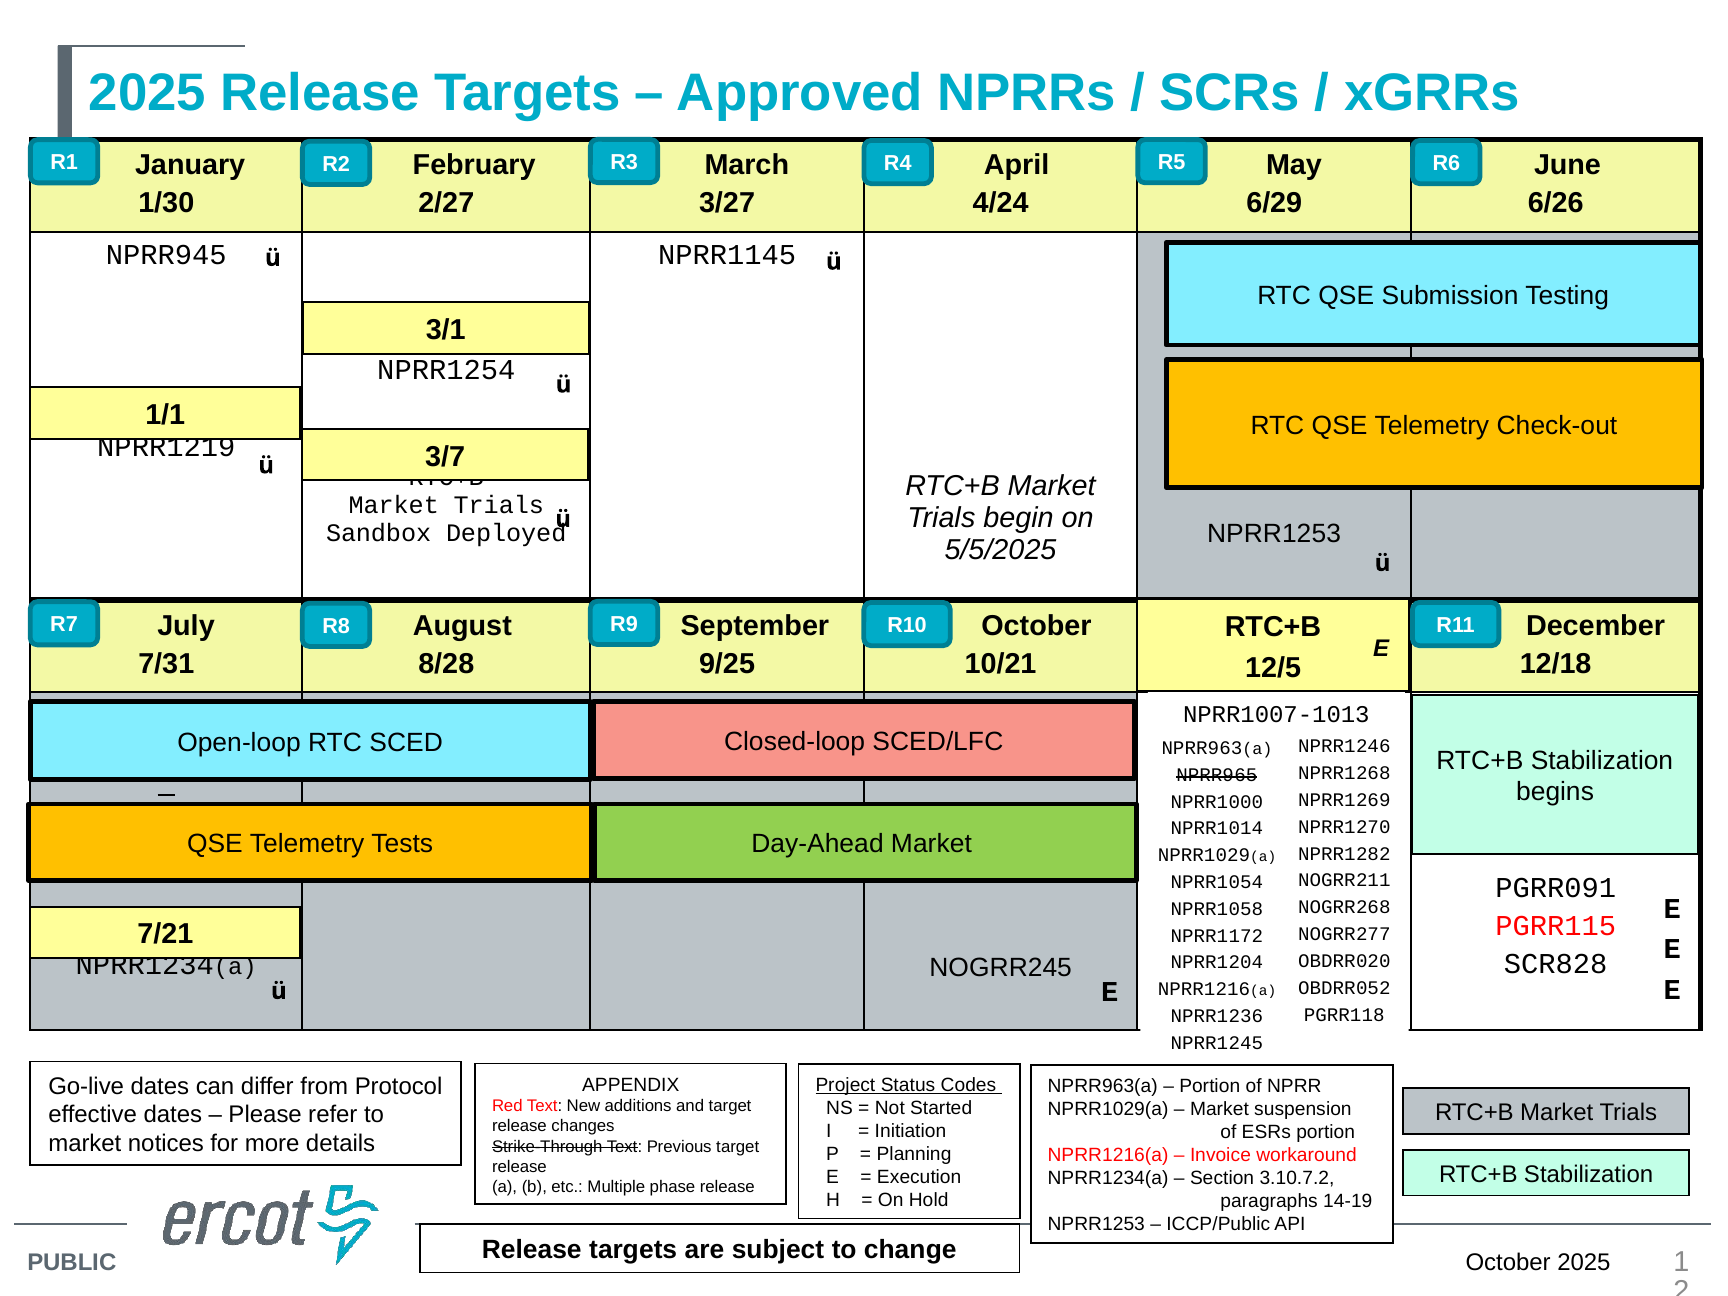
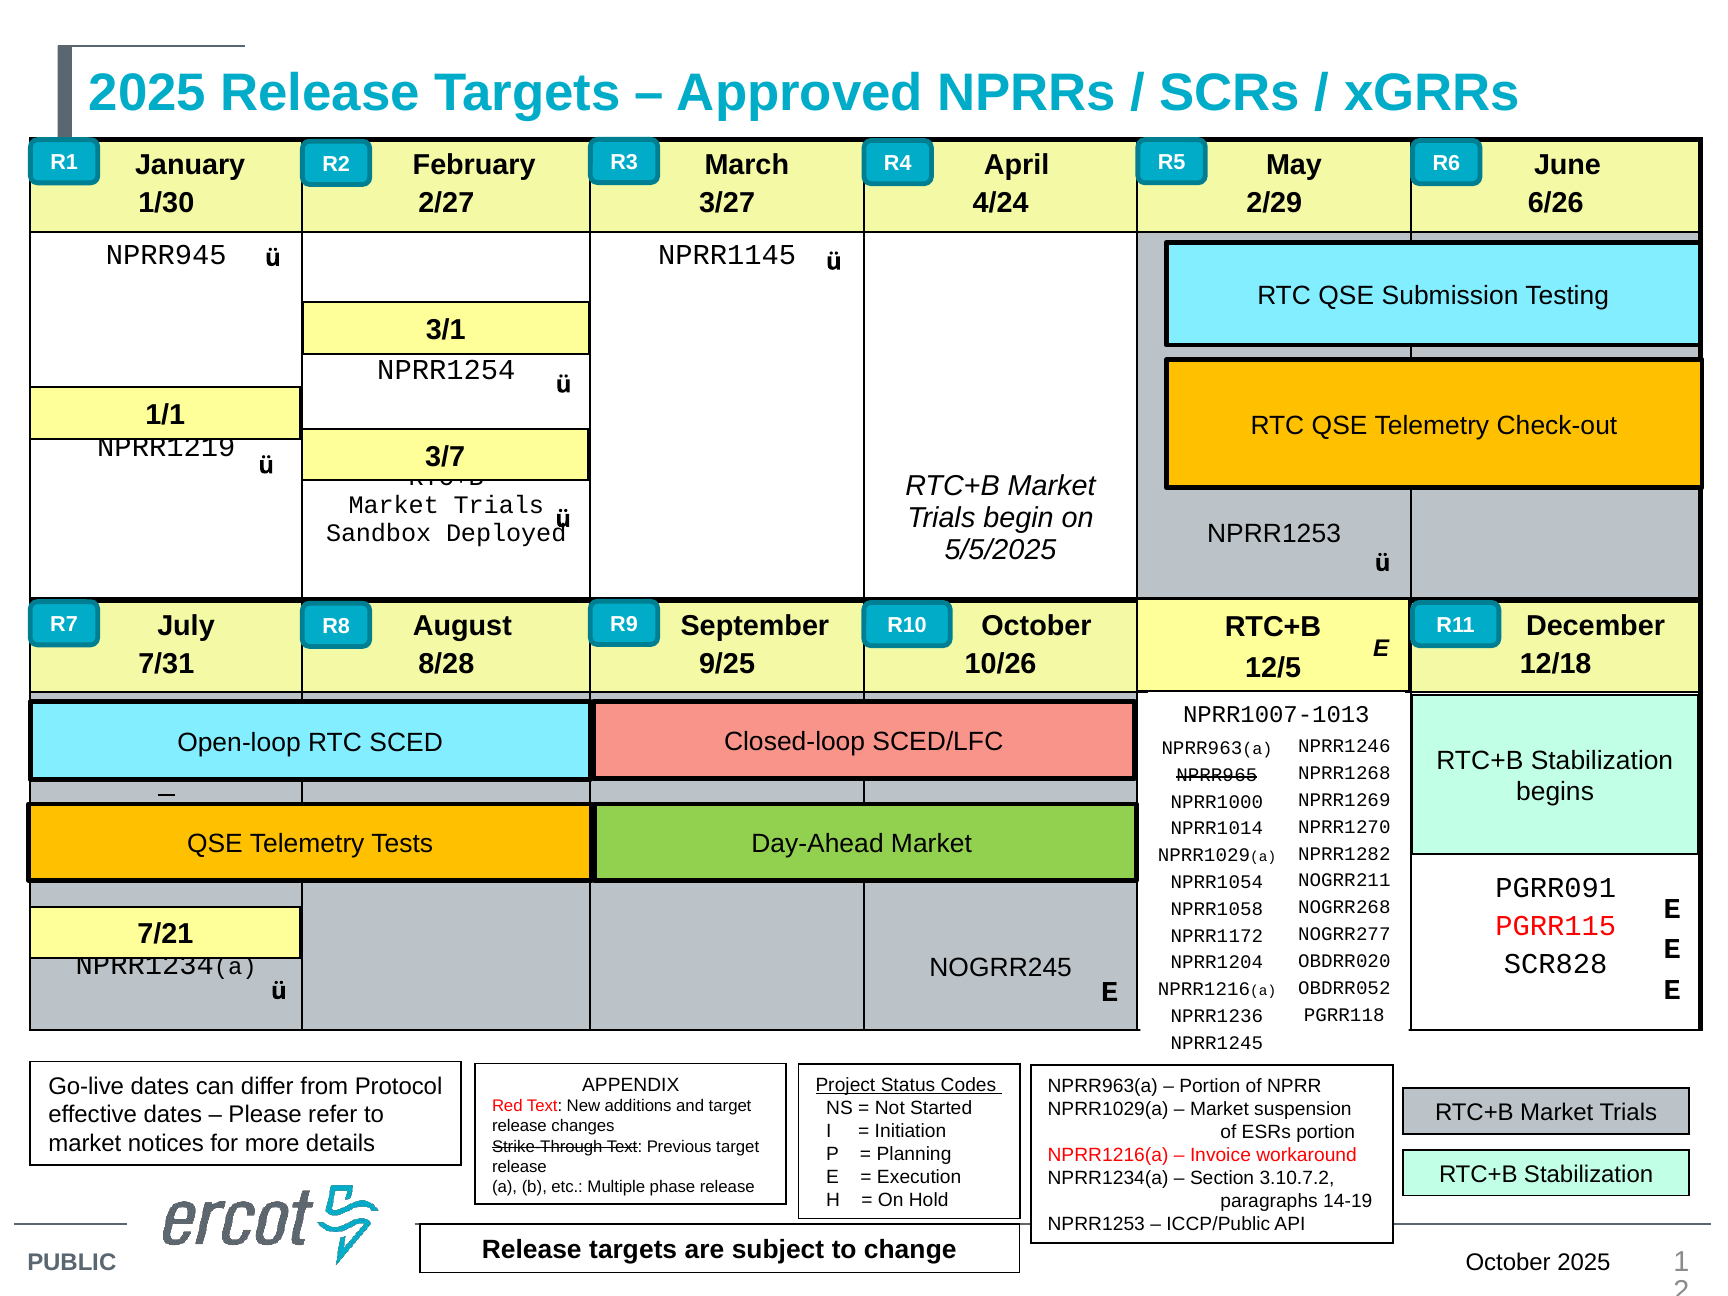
6/29: 6/29 -> 2/29 (1274, 203)
10/21: 10/21 -> 10/26 (1001, 664)
